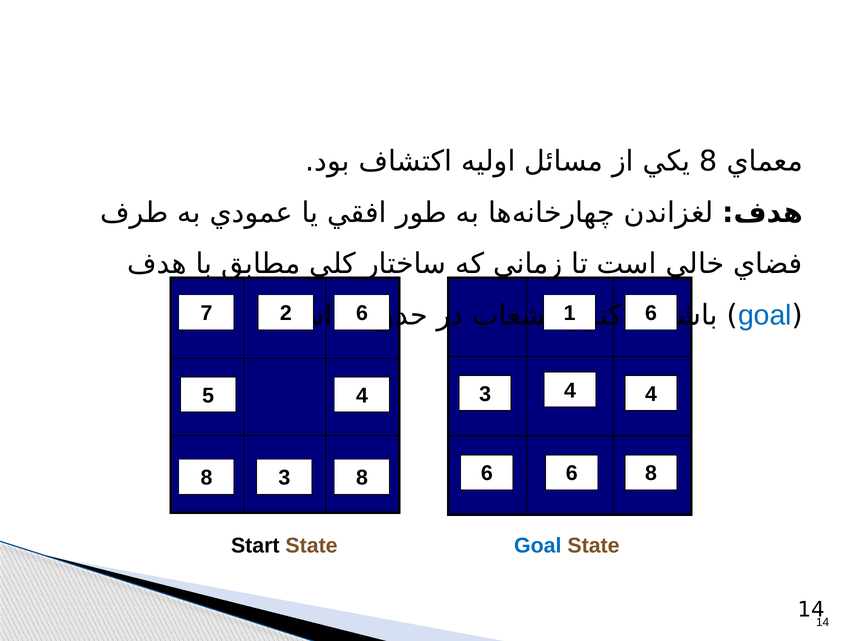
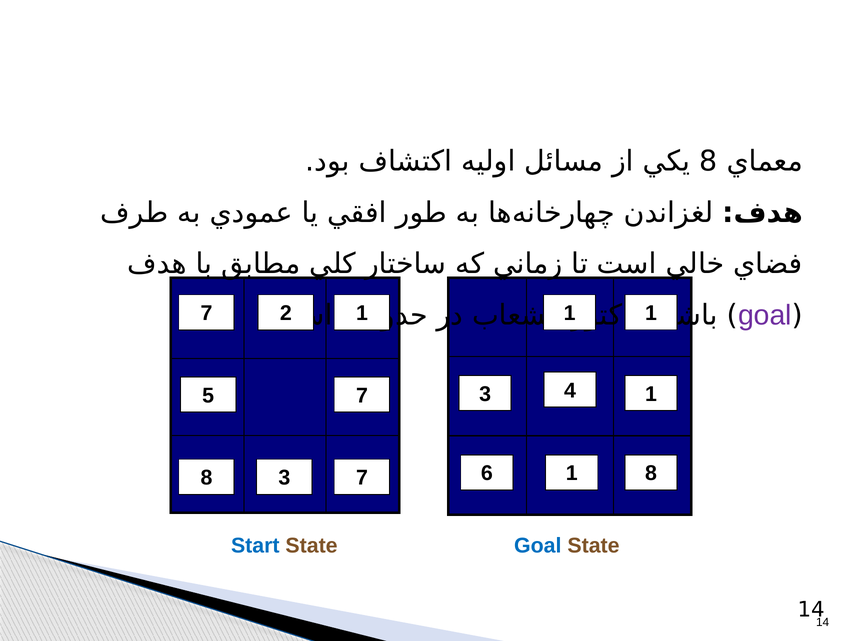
goal colour: blue -> purple (765, 315)
6: 6 -> 1 (362, 313)
1 6: 6 -> 1 (651, 313)
3 4: 4 -> 1 (651, 394)
5 4: 4 -> 7 (362, 395)
6 6: 6 -> 1 (572, 473)
3 8: 8 -> 7 (362, 477)
Start colour: black -> blue (255, 545)
